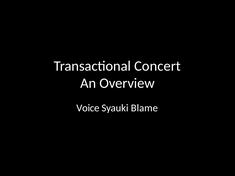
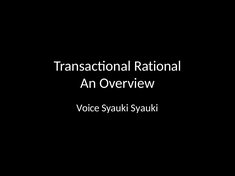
Concert: Concert -> Rational (158, 66)
Syauki Blame: Blame -> Syauki (144, 108)
